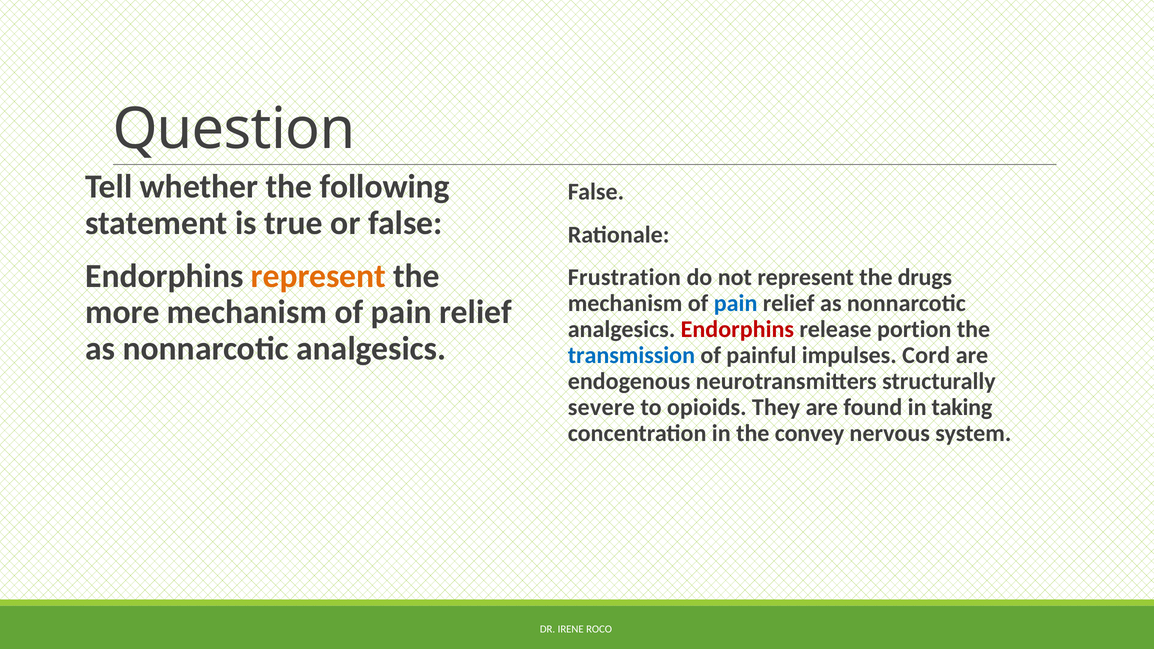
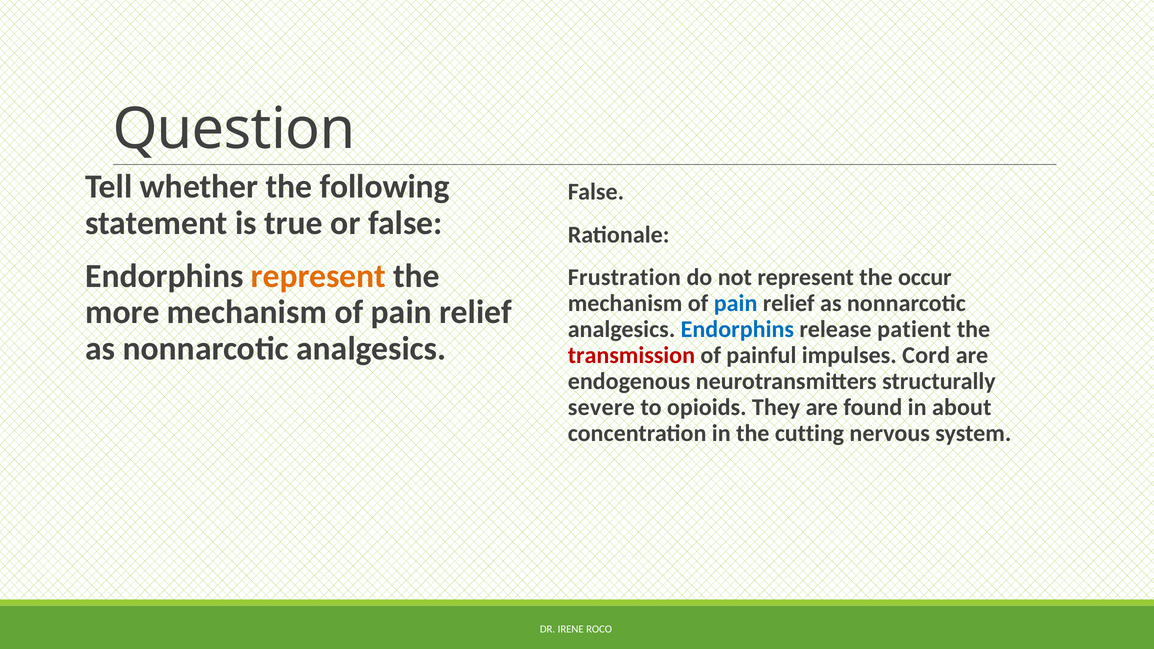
drugs: drugs -> occur (925, 278)
Endorphins colour: red -> blue (737, 330)
portion: portion -> patient (914, 330)
transmission colour: blue -> red (631, 356)
taking: taking -> about (962, 408)
convey: convey -> cutting (810, 434)
